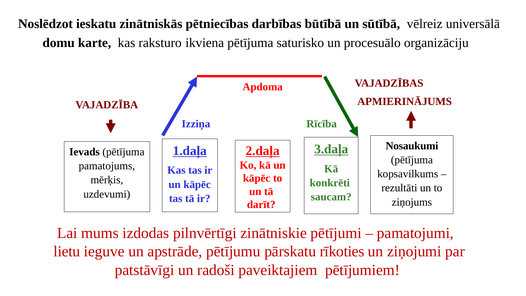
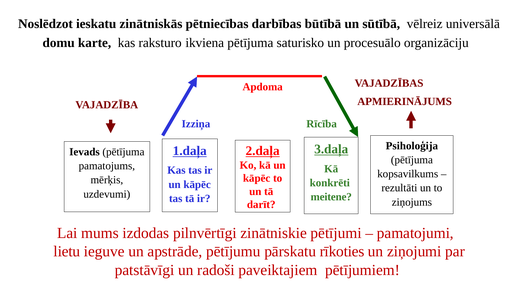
Nosaukumi: Nosaukumi -> Psiholoģija (412, 146)
saucam: saucam -> meitene (331, 197)
